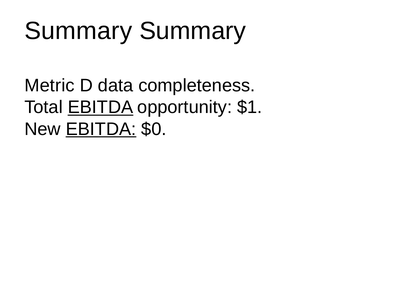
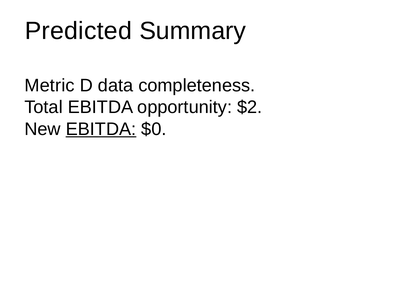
Summary: Summary -> Predicted (78, 31)
EBITDA underline: present -> none (100, 107)
$1: $1 -> $2 (250, 107)
